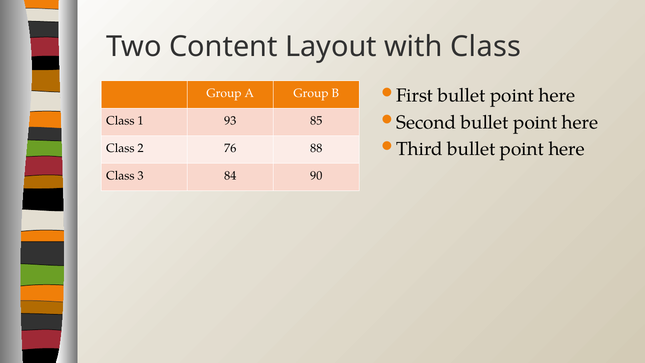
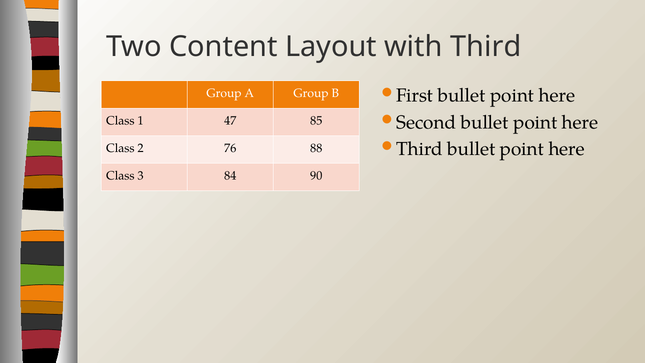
with Class: Class -> Third (486, 47)
93: 93 -> 47 (230, 121)
